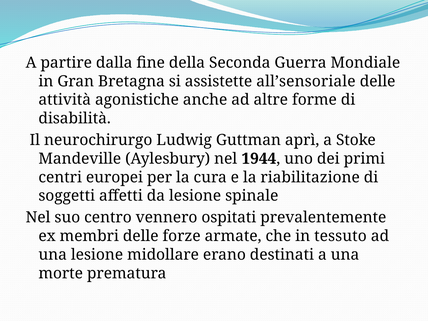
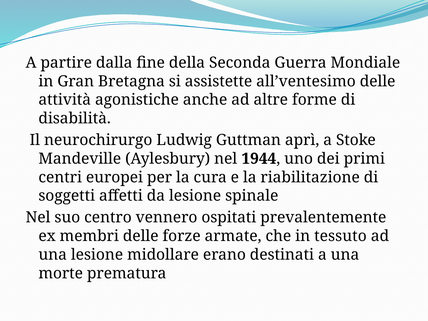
all’sensoriale: all’sensoriale -> all’ventesimo (306, 81)
